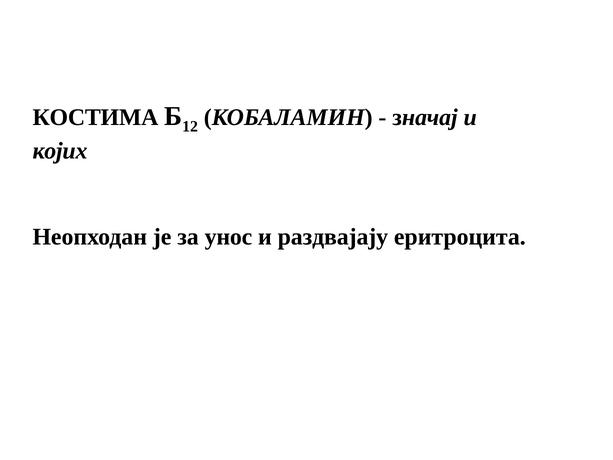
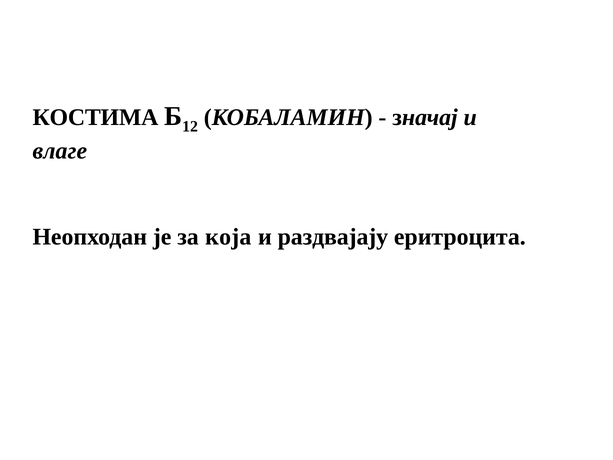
којих: којих -> влаге (60, 151)
унос: унос -> која (228, 237)
